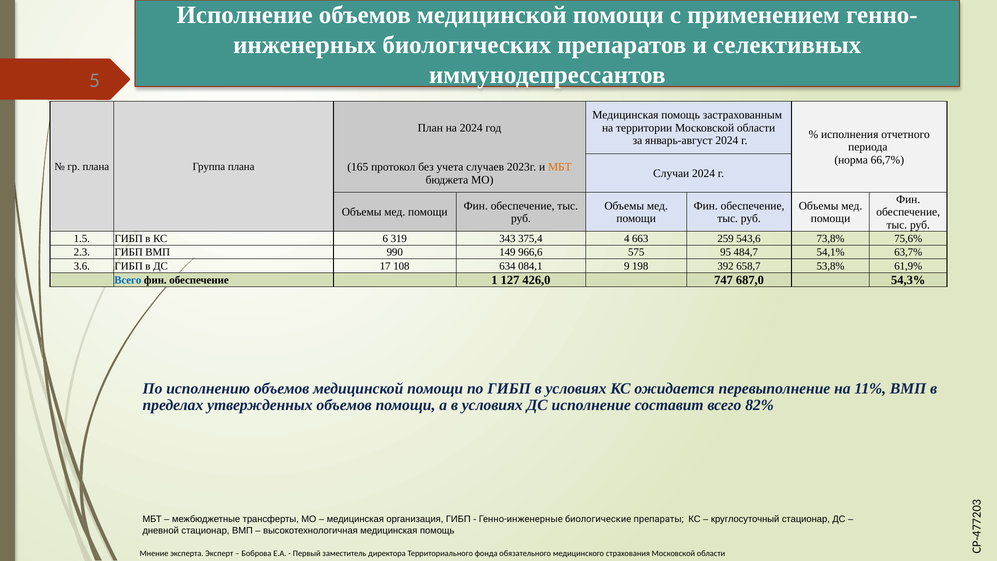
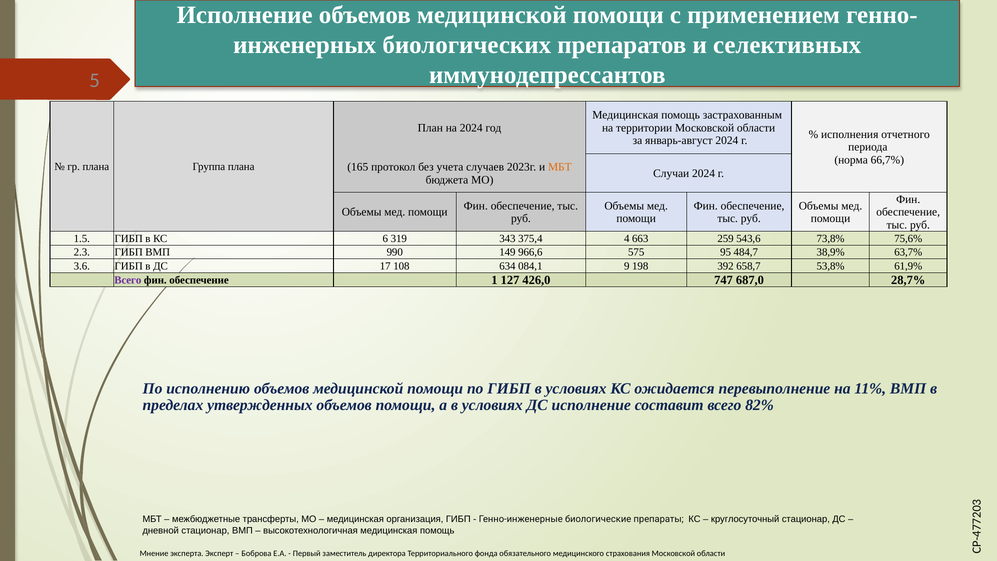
54,1%: 54,1% -> 38,9% (831, 252)
Всего colour: blue -> purple (128, 280)
54,3%: 54,3% -> 28,7% (908, 280)
